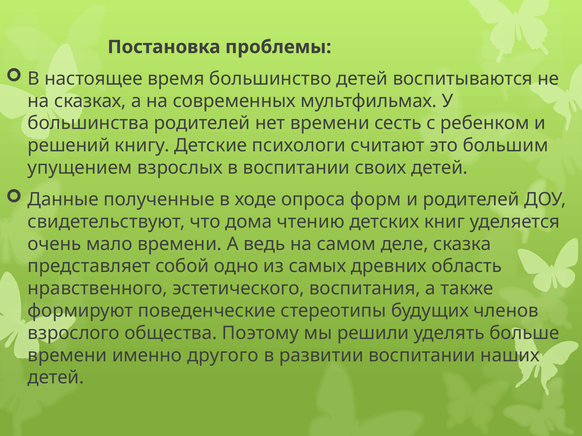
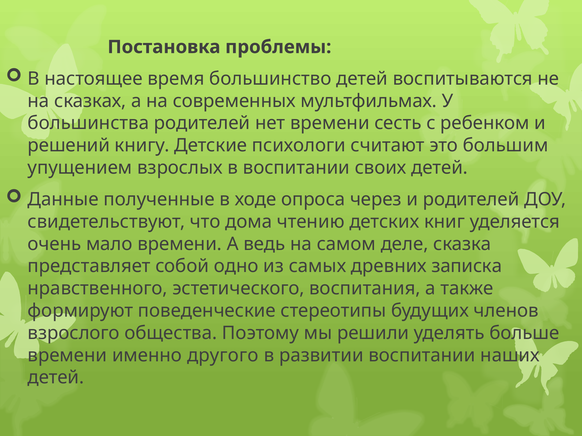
форм: форм -> через (376, 200)
область: область -> записка (467, 266)
